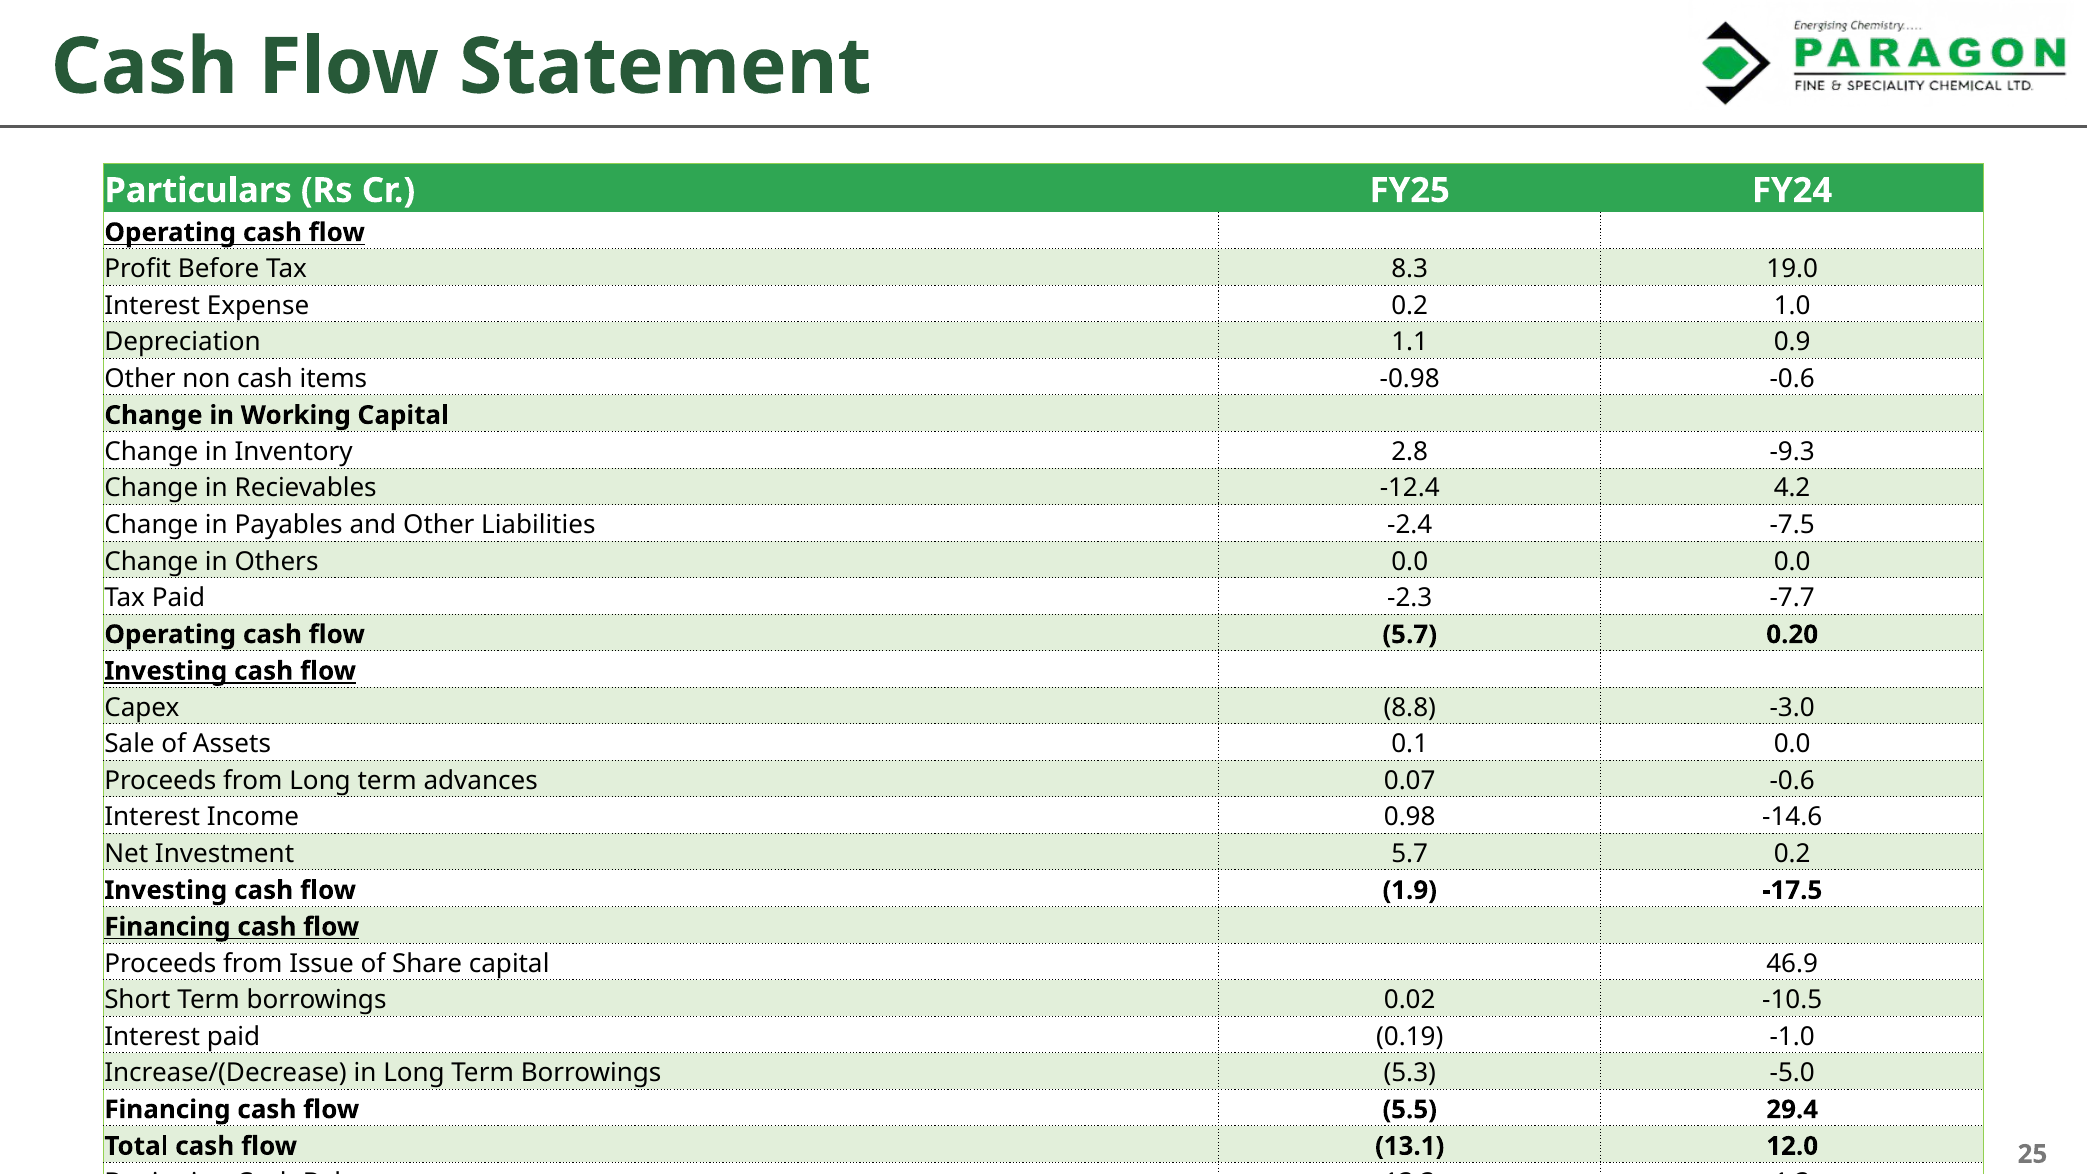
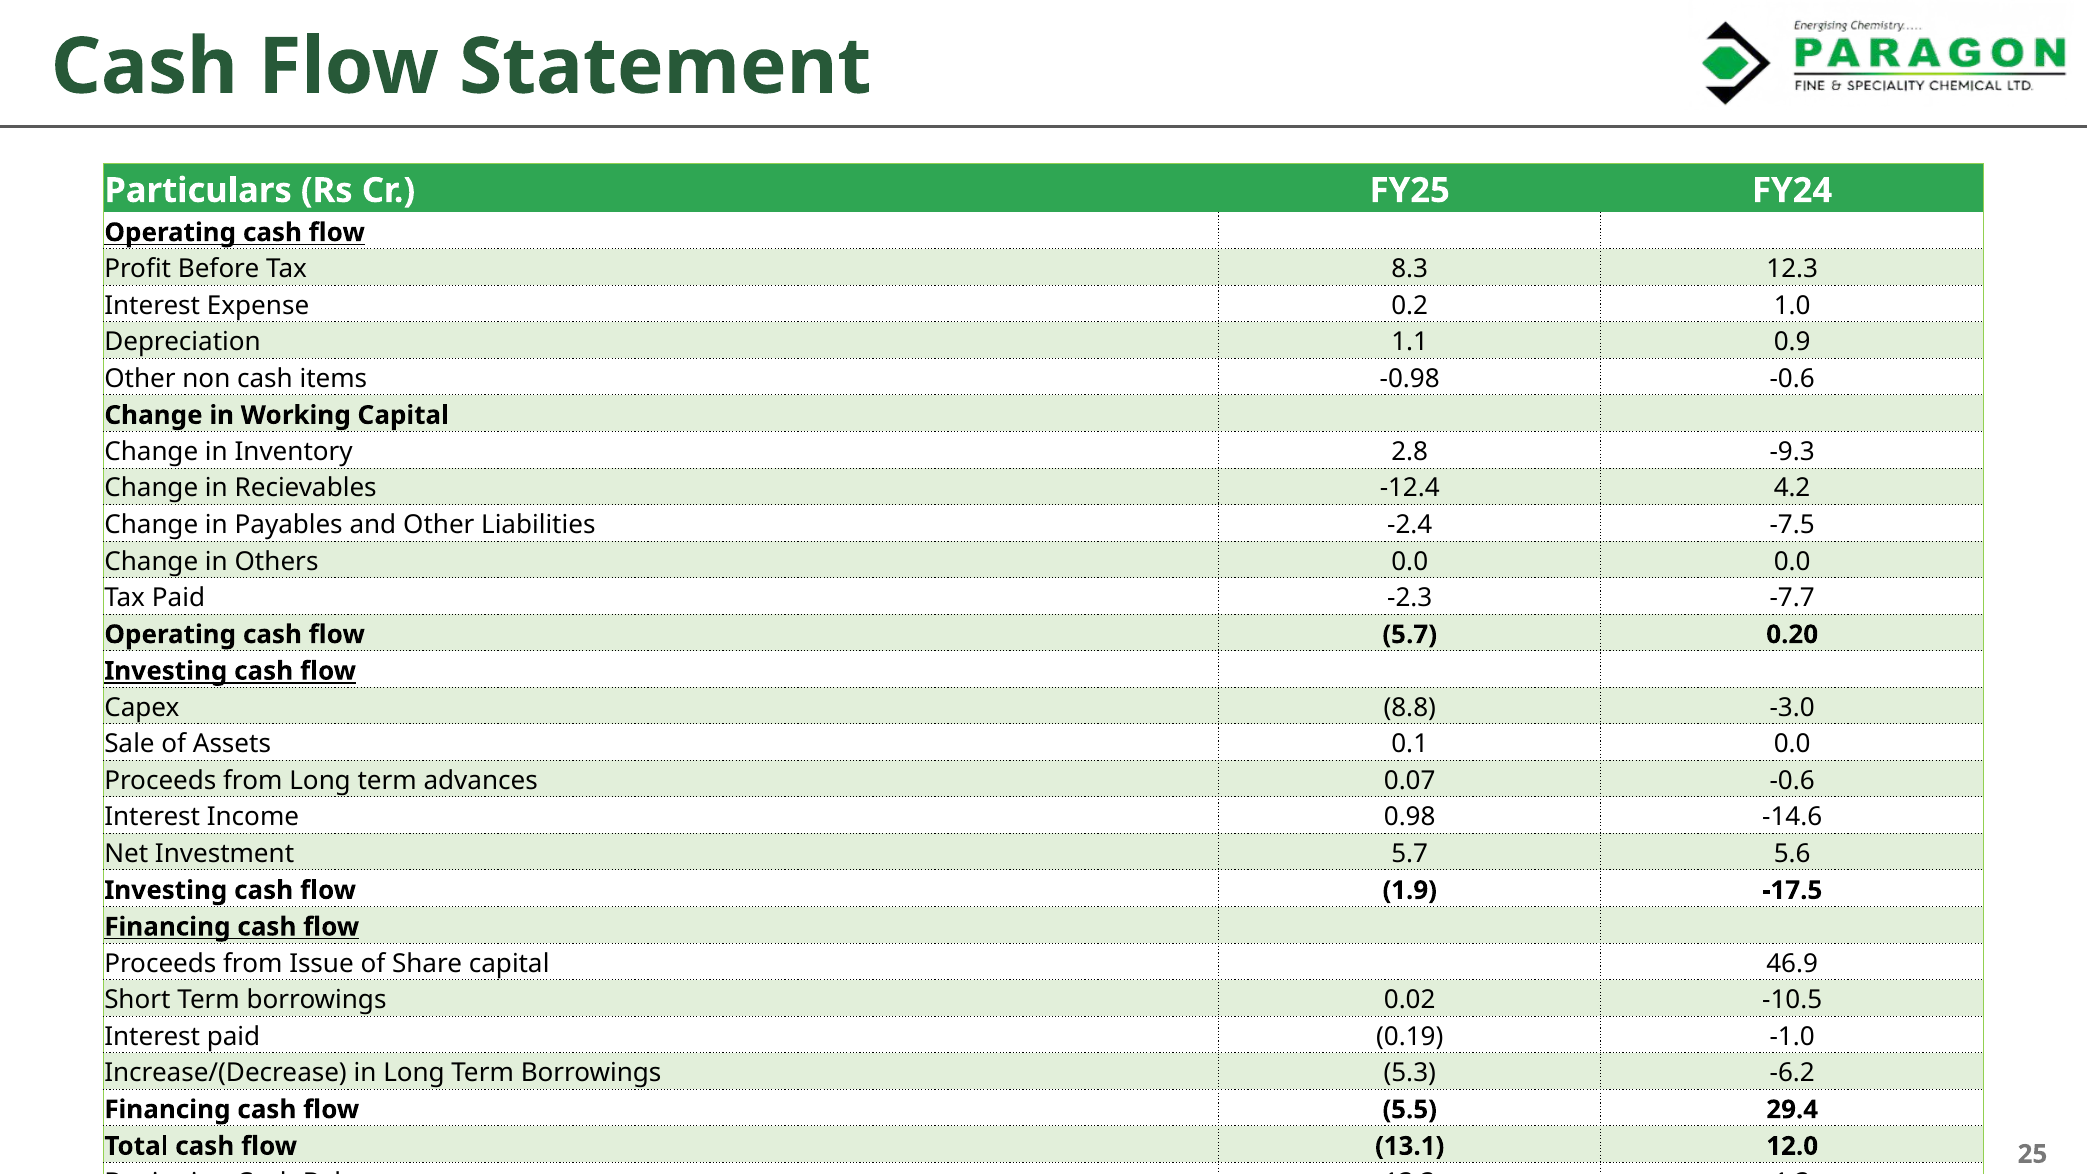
19.0: 19.0 -> 12.3 (1792, 269)
5.7 0.2: 0.2 -> 5.6 (1792, 854)
-5.0: -5.0 -> -6.2 (1792, 1073)
